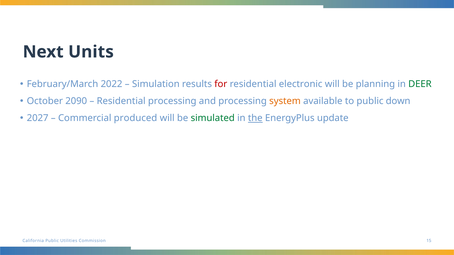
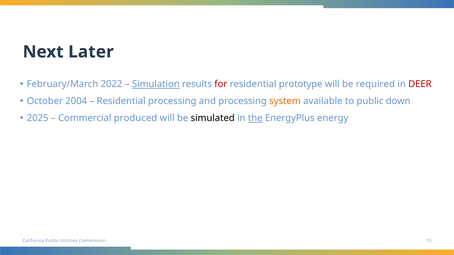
Units: Units -> Later (91, 52)
Simulation underline: none -> present (156, 84)
electronic: electronic -> prototype (301, 84)
planning: planning -> required (375, 84)
DEER colour: green -> red (420, 84)
2090: 2090 -> 2004 (76, 101)
2027: 2027 -> 2025 (38, 118)
simulated colour: green -> black (213, 118)
update: update -> energy (333, 118)
